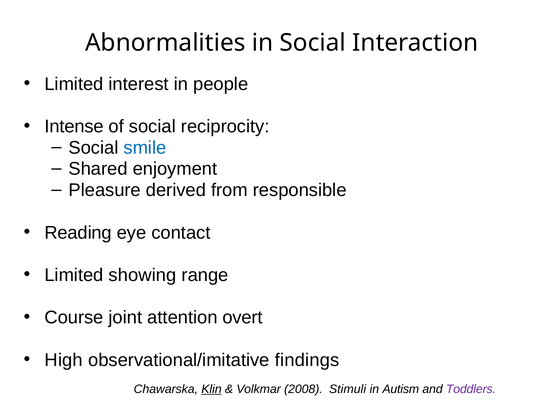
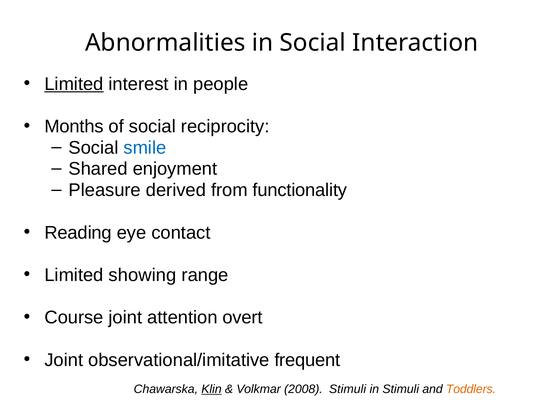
Limited underline: none -> present (74, 84)
Intense: Intense -> Months (74, 127)
responsible: responsible -> functionality (300, 190)
High: High -> Joint (64, 360)
findings: findings -> frequent (307, 360)
in Autism: Autism -> Stimuli (401, 390)
Toddlers colour: purple -> orange (471, 390)
